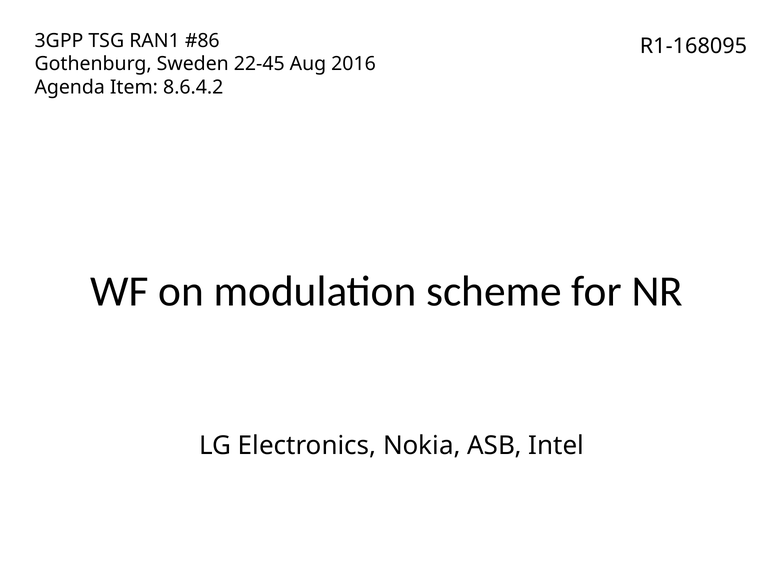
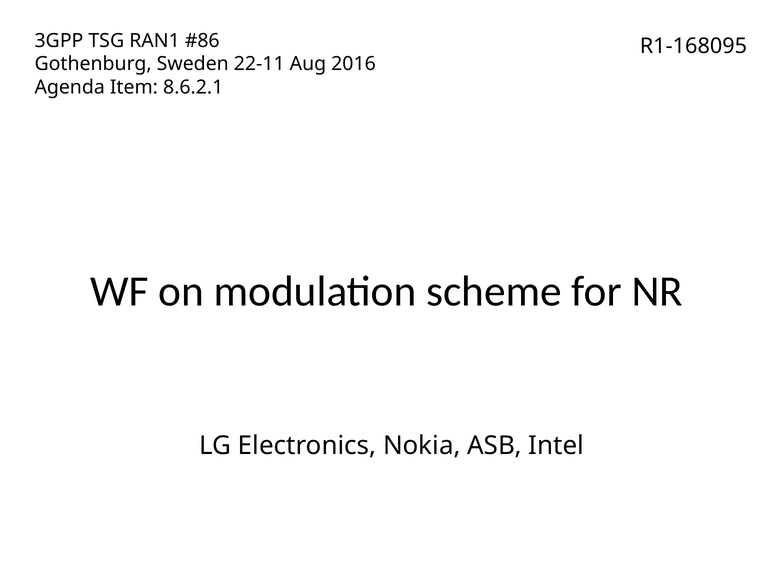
22-45: 22-45 -> 22-11 (259, 64)
8.6.4.2: 8.6.4.2 -> 8.6.2.1 (193, 87)
